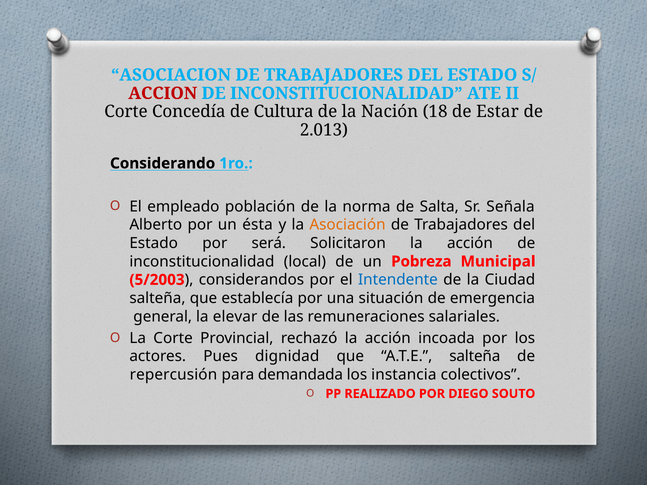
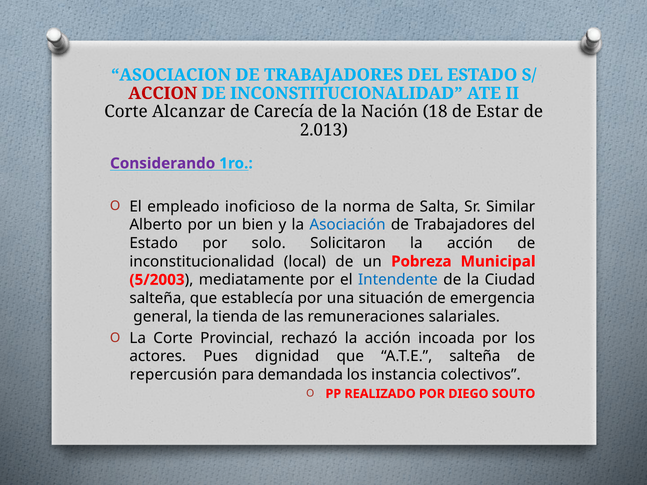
Concedía: Concedía -> Alcanzar (189, 112)
Cultura: Cultura -> Carecía (284, 112)
Considerando colour: black -> purple (163, 163)
población: población -> inoficioso (260, 207)
Señala: Señala -> Similar (511, 207)
ésta: ésta -> bien (258, 225)
Asociación colour: orange -> blue (348, 225)
será: será -> solo (269, 243)
considerandos: considerandos -> mediatamente (251, 280)
elevar: elevar -> tienda (235, 317)
